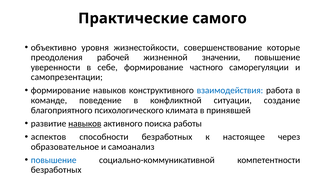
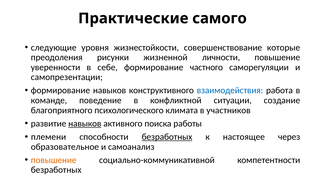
объективно: объективно -> следующие (54, 47)
рабочей: рабочей -> рисунки (113, 57)
значении: значении -> личности (221, 57)
принявшей: принявшей -> участников (229, 110)
аспектов: аспектов -> племени (49, 137)
безработных underline: none -> present (167, 137)
повышение colour: blue -> orange (54, 160)
